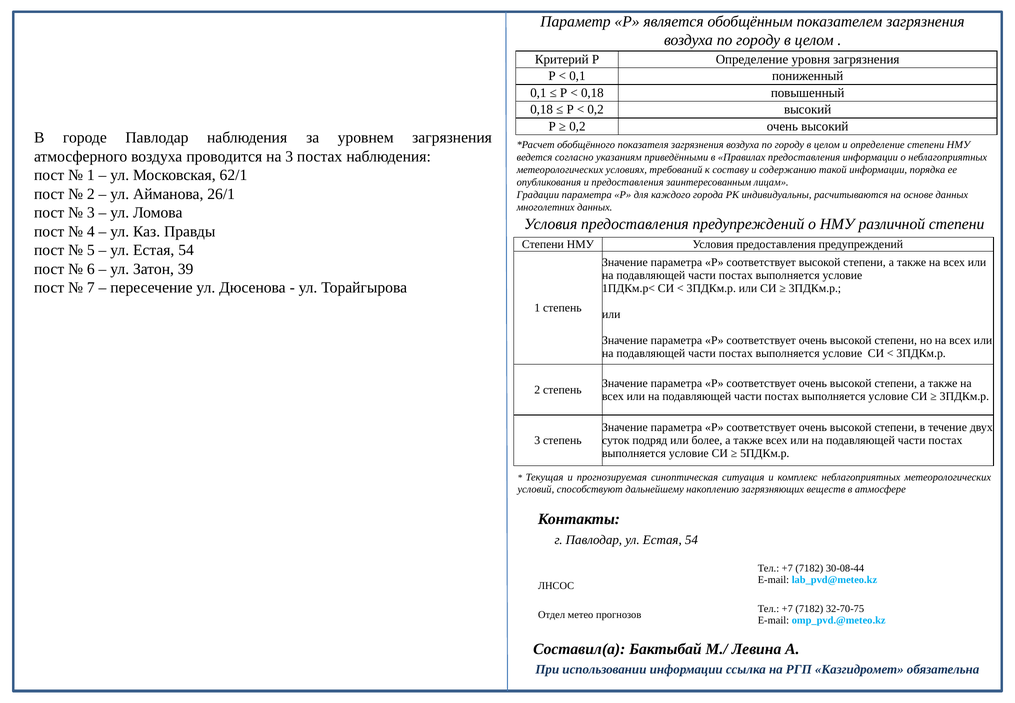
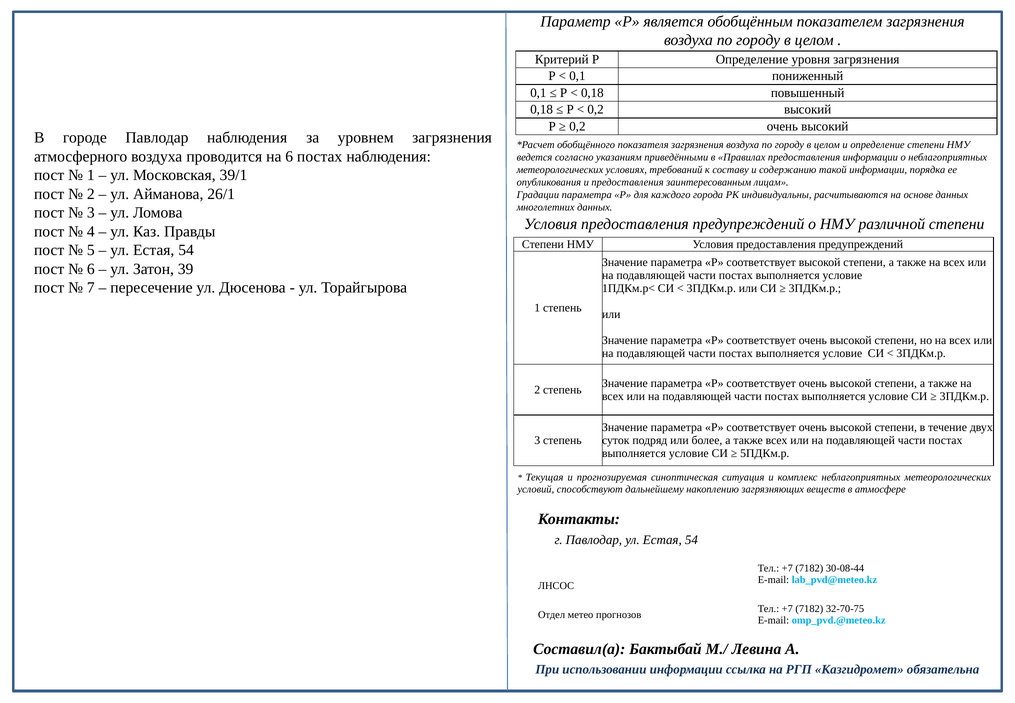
на 3: 3 -> 6 (289, 156)
62/1: 62/1 -> 39/1 (233, 175)
